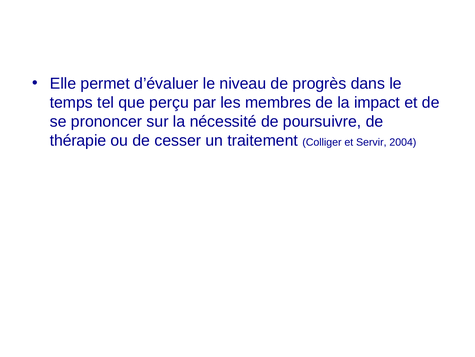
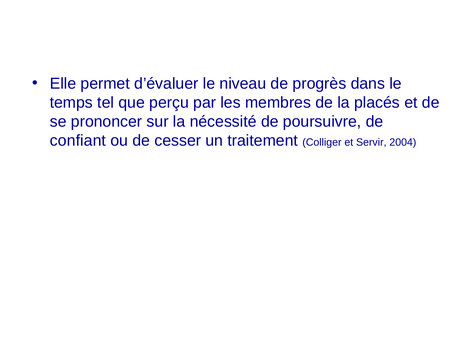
impact: impact -> placés (377, 102)
thérapie: thérapie -> confiant (78, 140)
